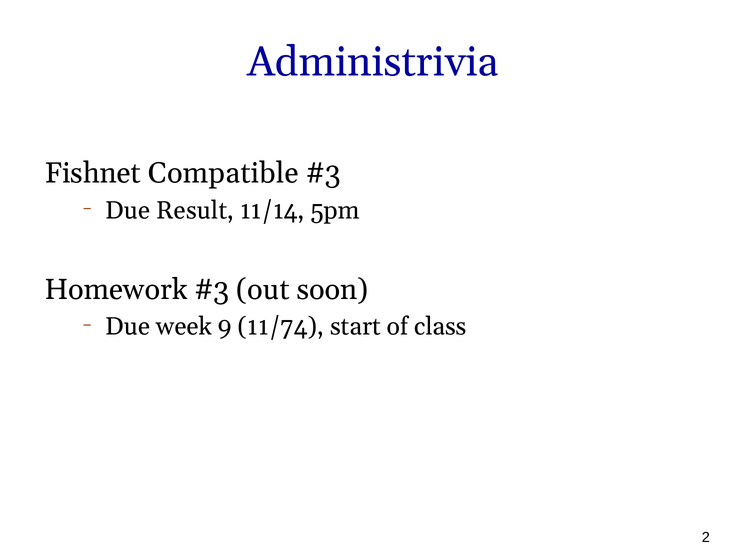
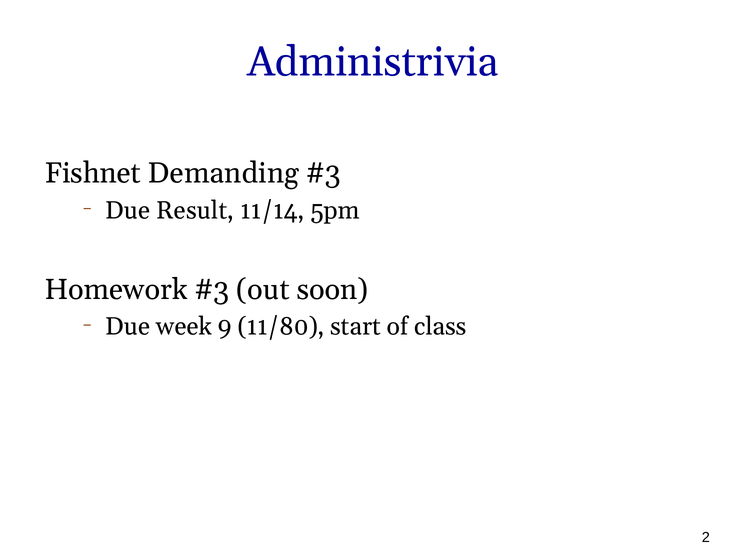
Compatible: Compatible -> Demanding (224, 173)
11/74: 11/74 -> 11/80 (281, 326)
